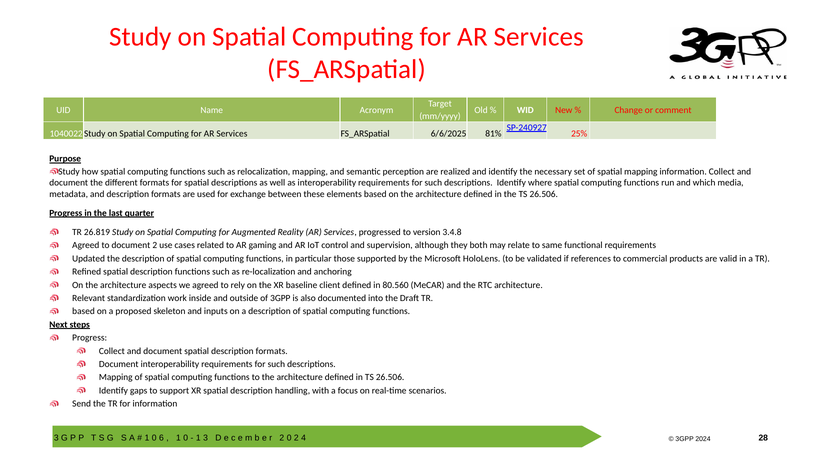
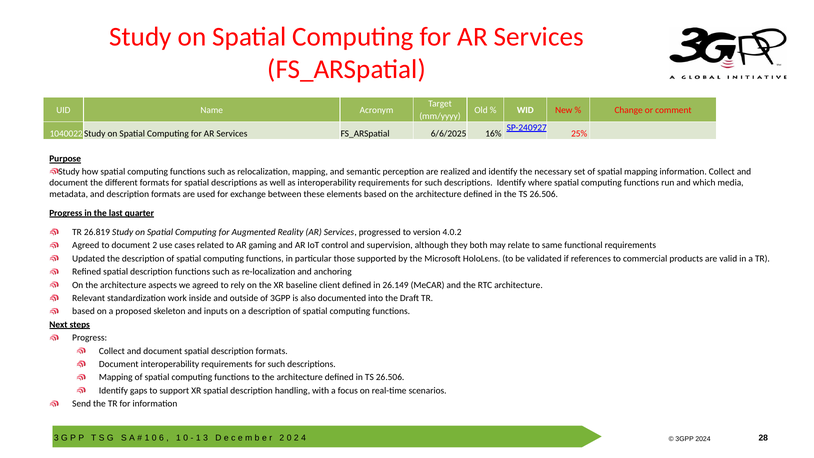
81%: 81% -> 16% (493, 134)
3.4.8: 3.4.8 -> 4.0.2 (452, 232)
80.560: 80.560 -> 26.149 (396, 285)
